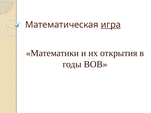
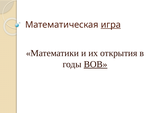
ВОВ underline: none -> present (96, 64)
